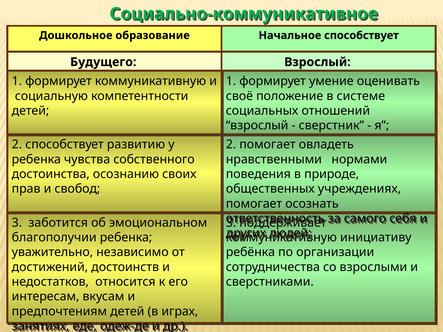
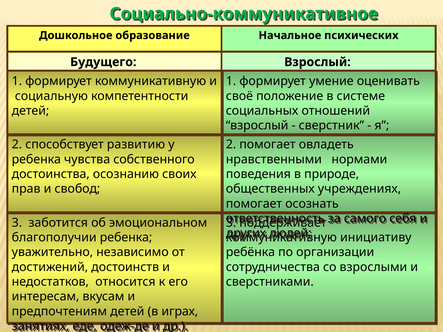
способствует: способствует -> психических (361, 35)
